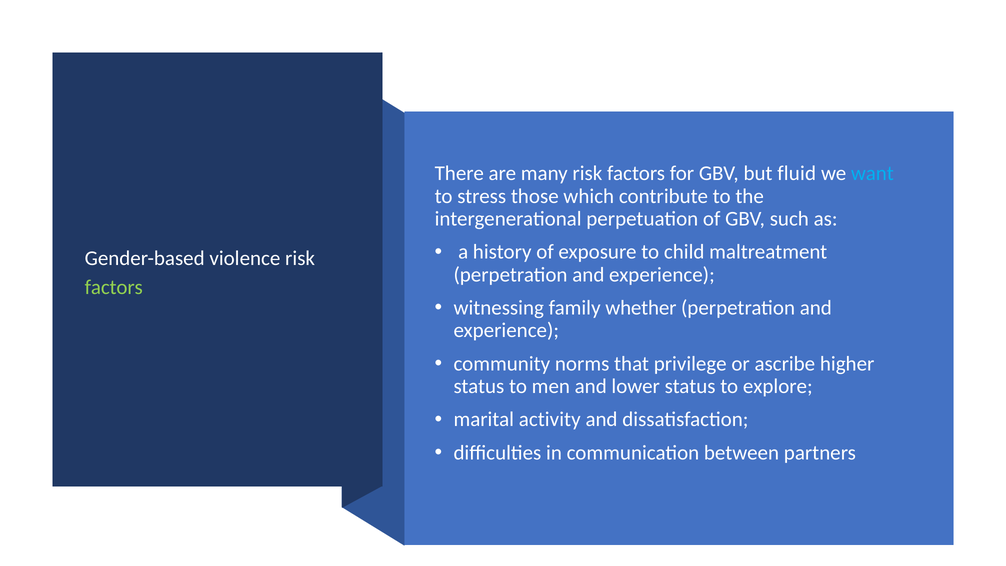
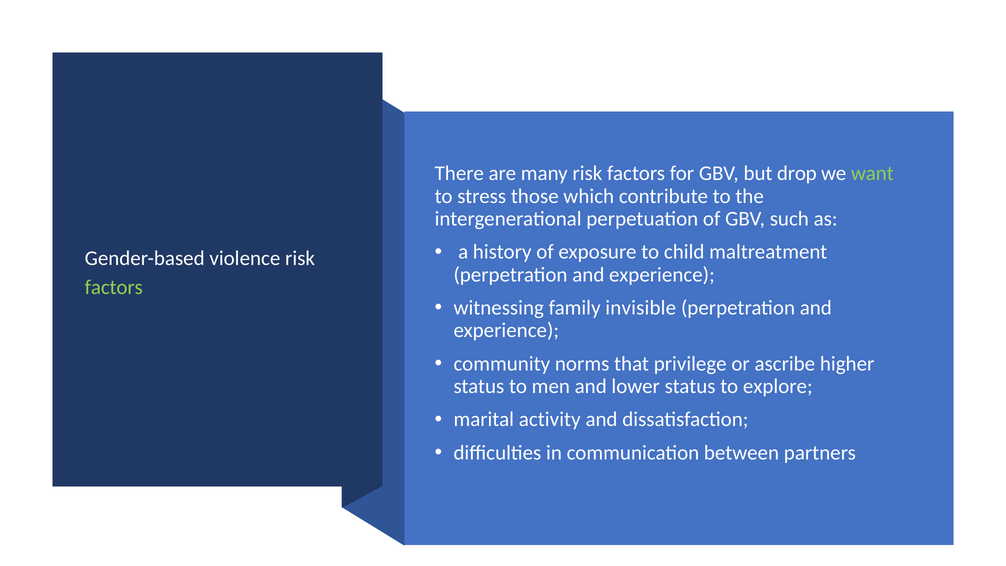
fluid: fluid -> drop (797, 173)
want colour: light blue -> light green (872, 173)
whether: whether -> invisible (641, 308)
